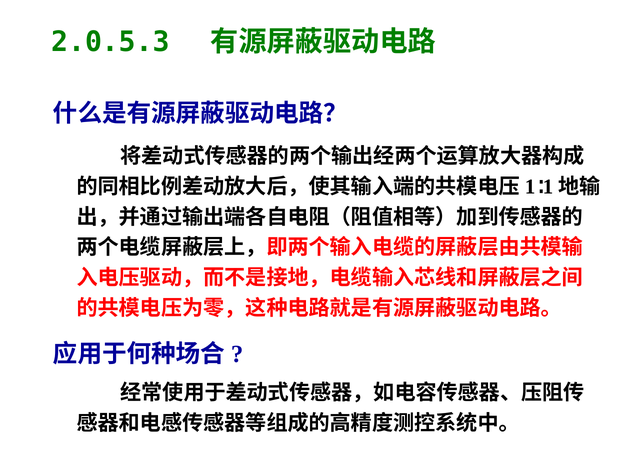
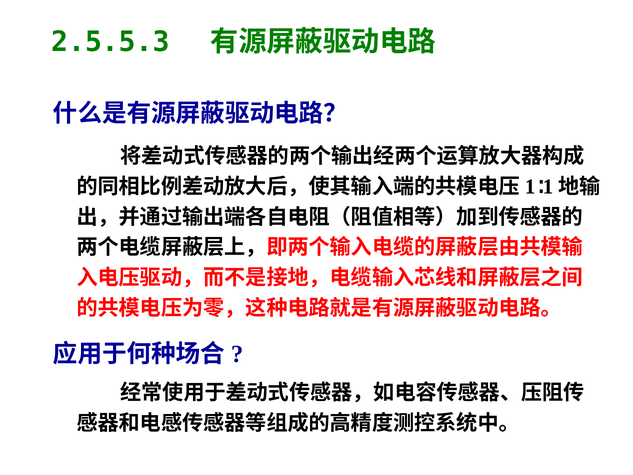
2.0.5.3: 2.0.5.3 -> 2.5.5.3 (110, 42)
